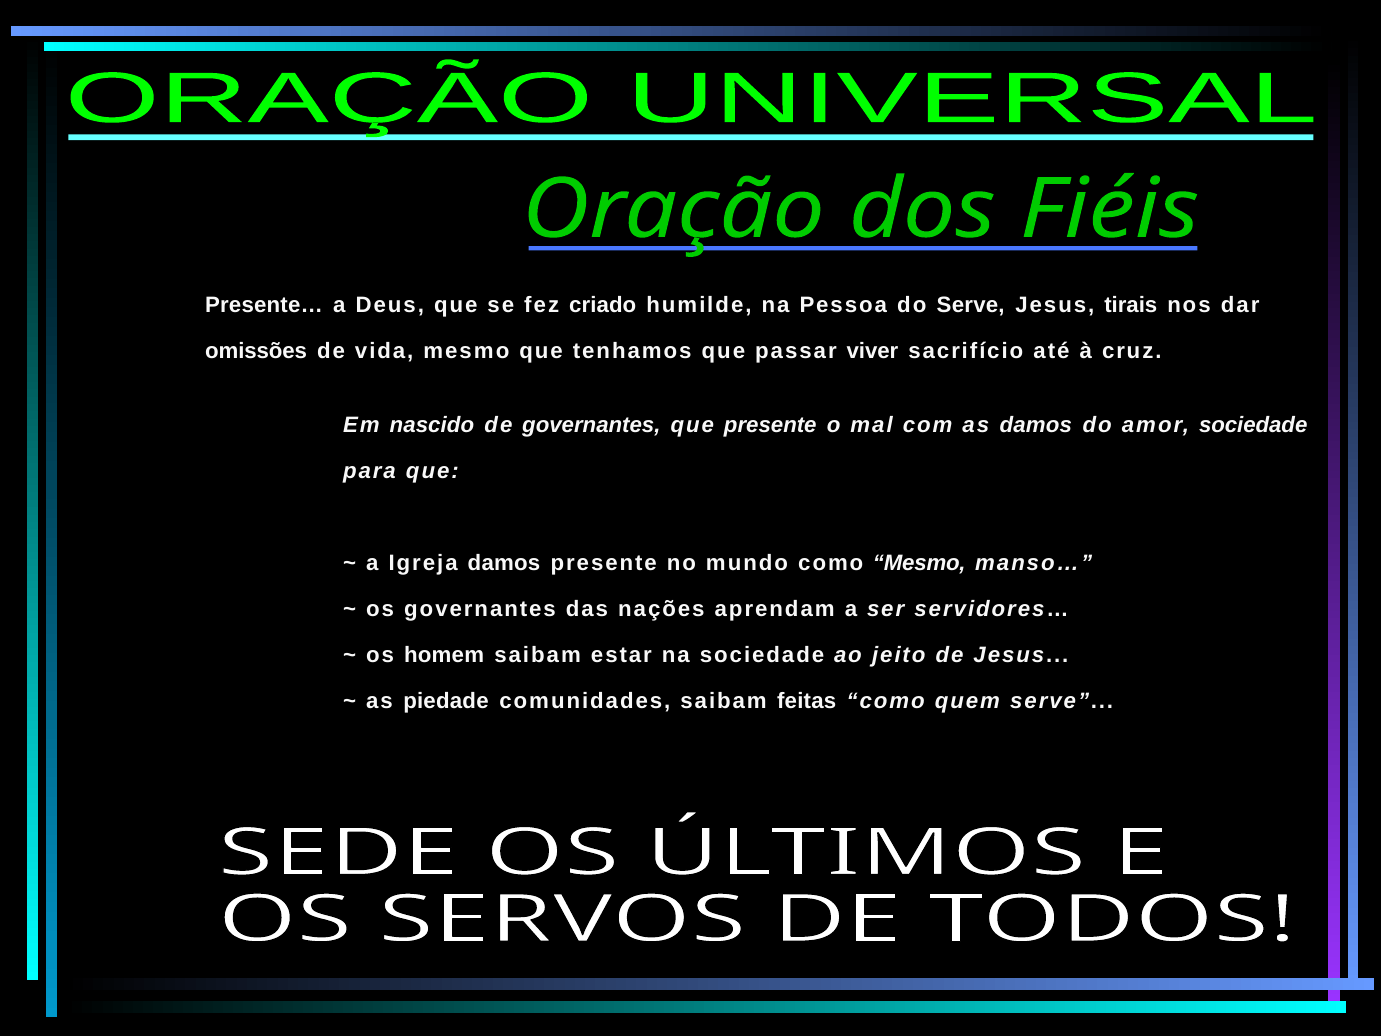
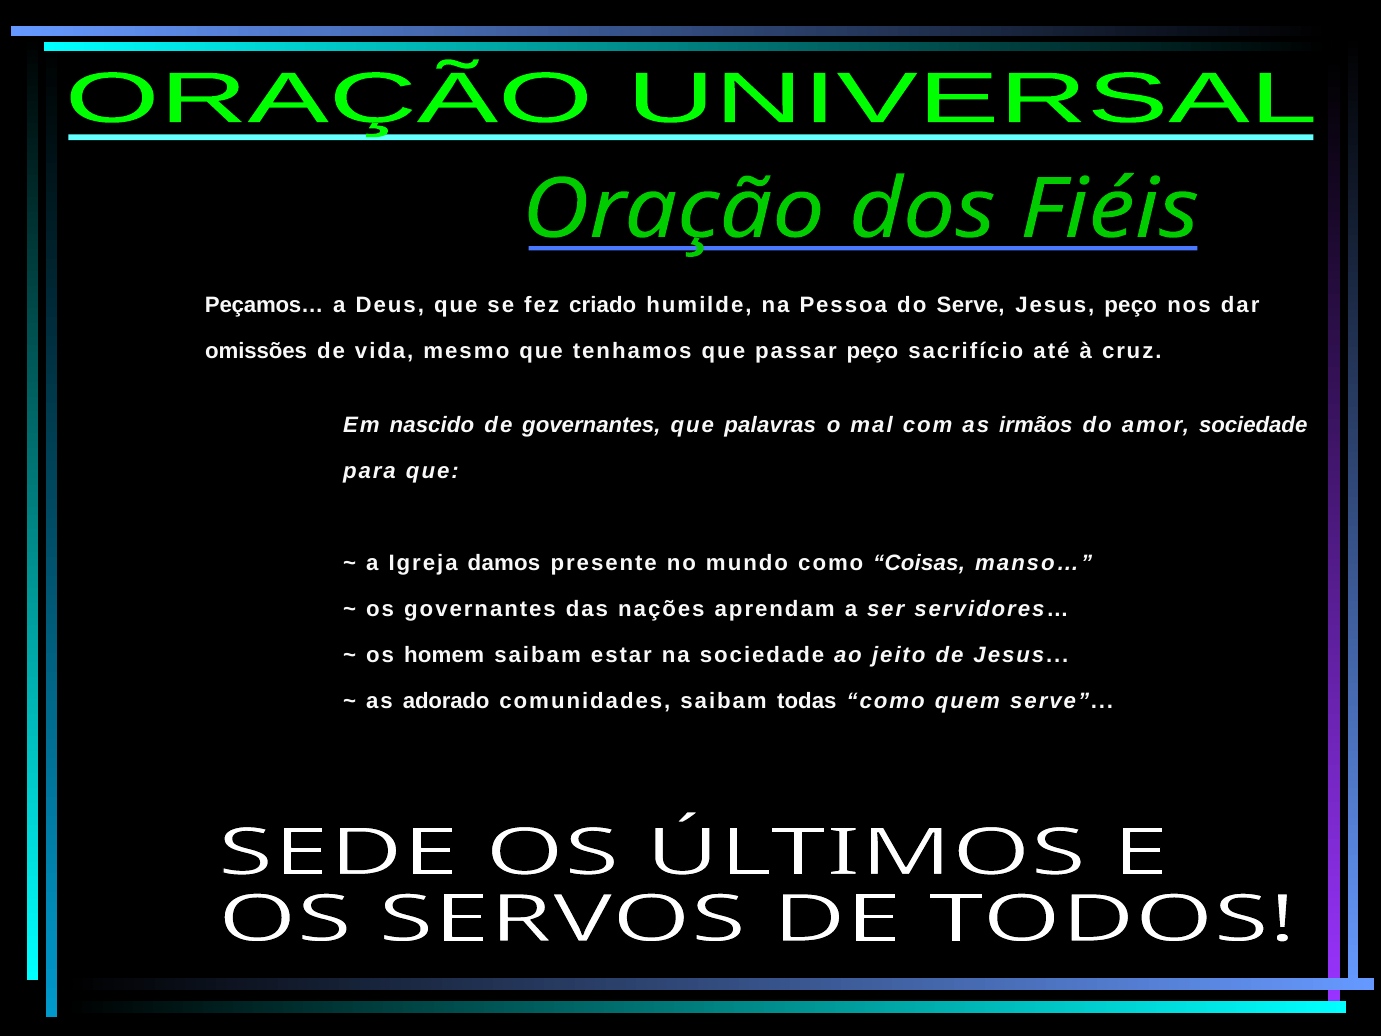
Presente…: Presente… -> Peçamos… (264, 305)
Jesus tirais: tirais -> peço (1131, 305)
passar viver: viver -> peço (872, 351)
que presente: presente -> palavras (770, 425)
as damos: damos -> irmãos (1036, 425)
como Mesmo: Mesmo -> Coisas (919, 563)
piedade: piedade -> adorado (446, 701)
feitas: feitas -> todas (807, 701)
